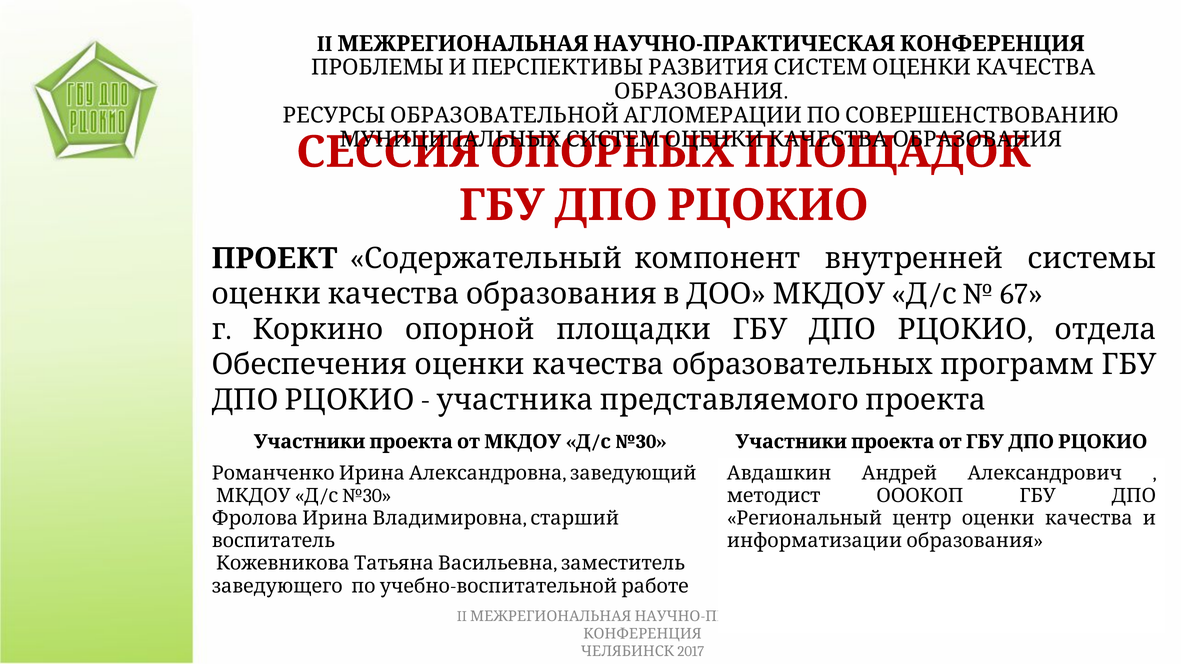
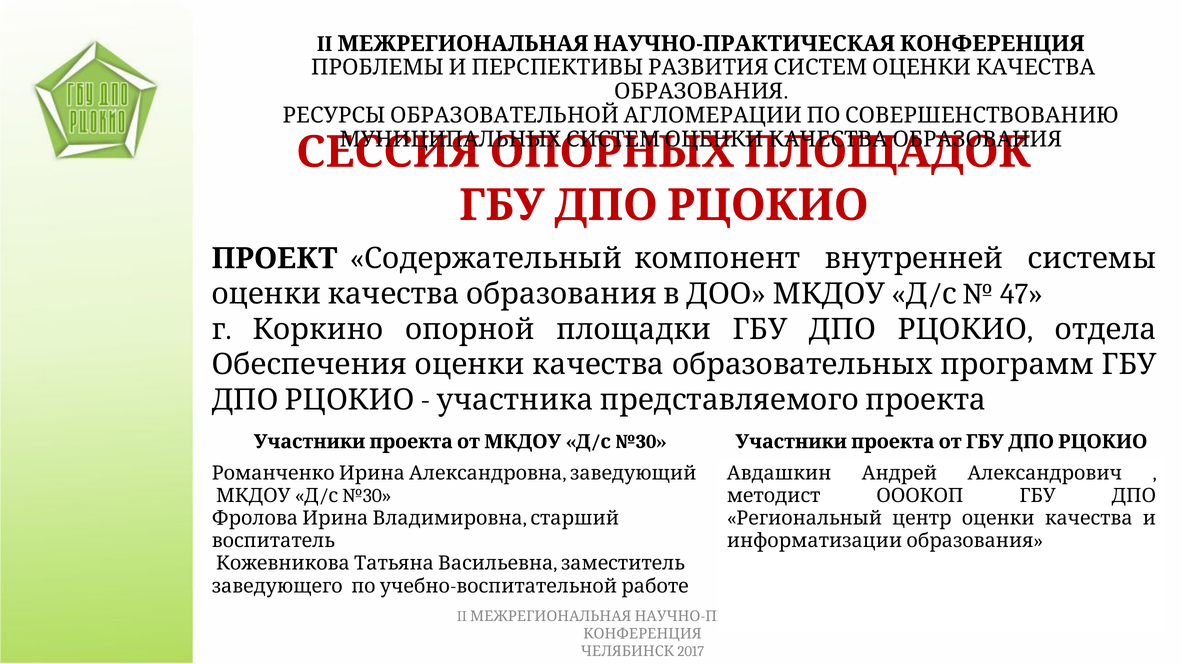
67: 67 -> 47 (1022, 294)
